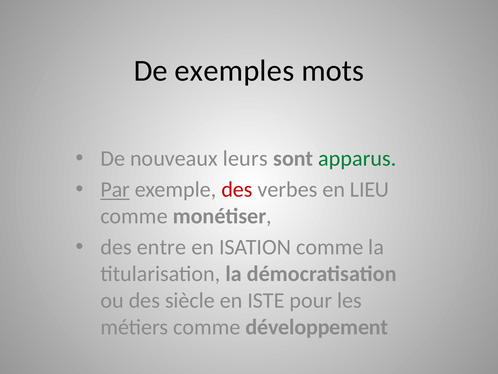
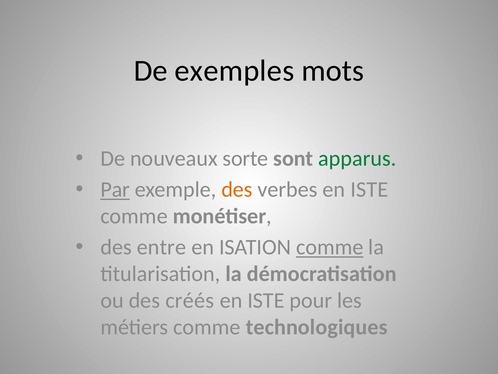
leurs: leurs -> sorte (245, 158)
des colour: red -> orange (237, 189)
verbes en LIEU: LIEU -> ISTE (369, 189)
comme underline: none -> present (330, 247)
siècle: siècle -> créés (190, 300)
développement: développement -> technologiques (317, 327)
